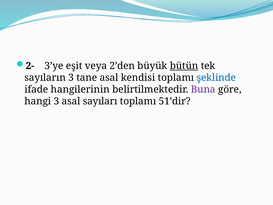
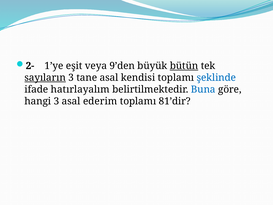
3’ye: 3’ye -> 1’ye (54, 66)
2’den: 2’den -> 9’den (122, 66)
sayıların underline: none -> present (45, 78)
hangilerinin: hangilerinin -> hatırlayalım (80, 89)
Buna colour: purple -> blue (203, 89)
sayıları: sayıları -> ederim (100, 101)
51’dir: 51’dir -> 81’dir (175, 101)
